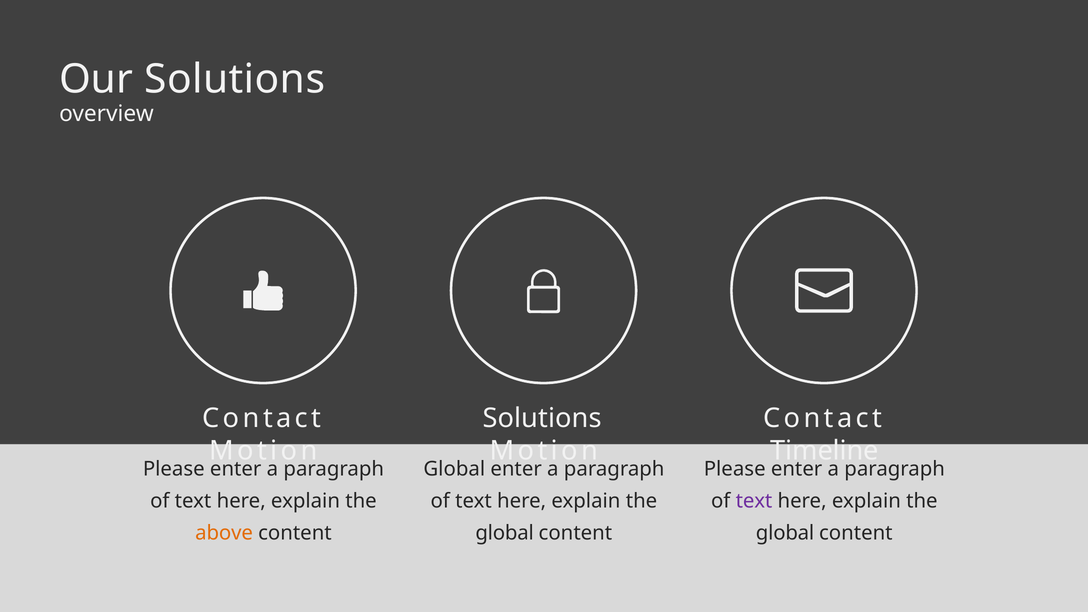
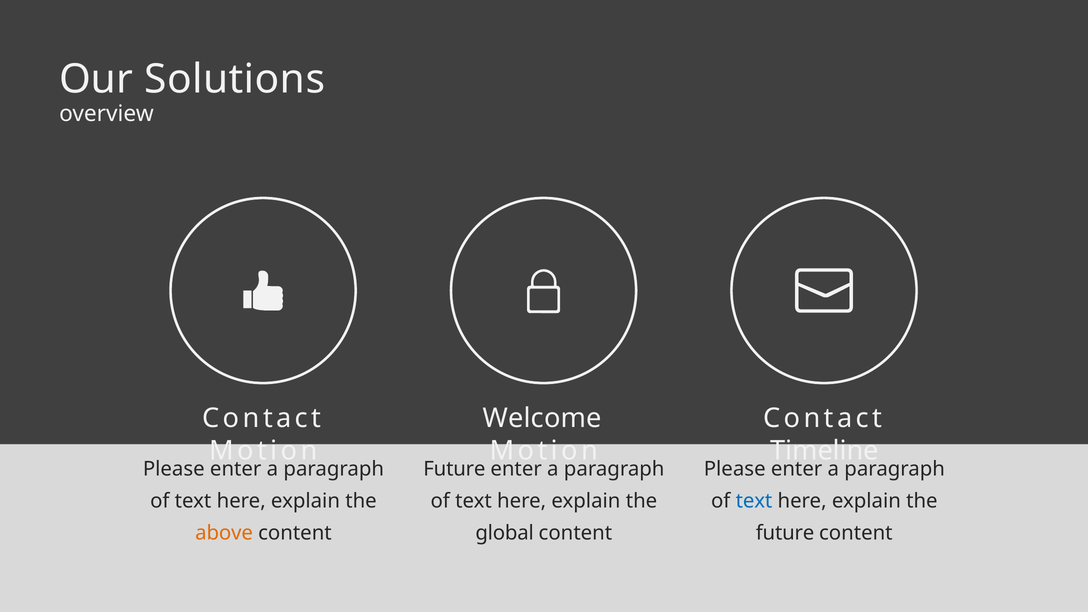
Solutions: Solutions -> Welcome (542, 418)
Global: Global -> Future (454, 469)
text colour: purple -> blue (754, 501)
global: global -> future (785, 533)
